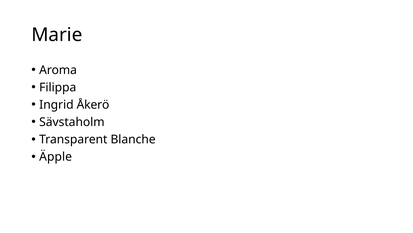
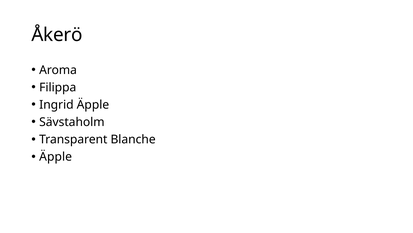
Marie: Marie -> Åkerö (57, 35)
Ingrid Åkerö: Åkerö -> Äpple (93, 104)
